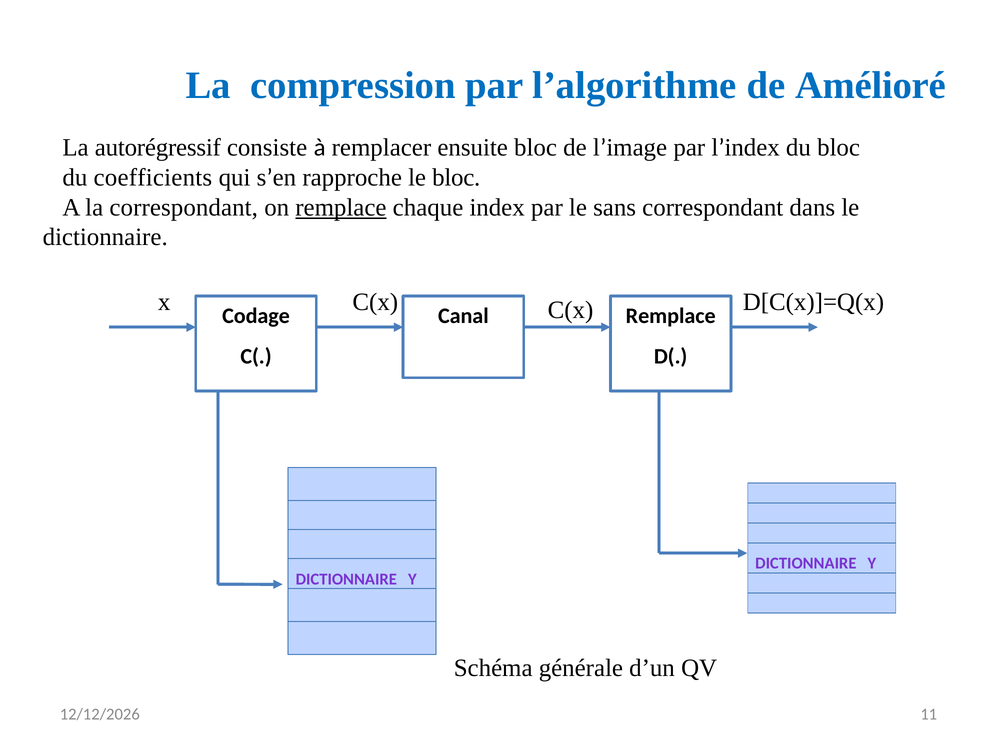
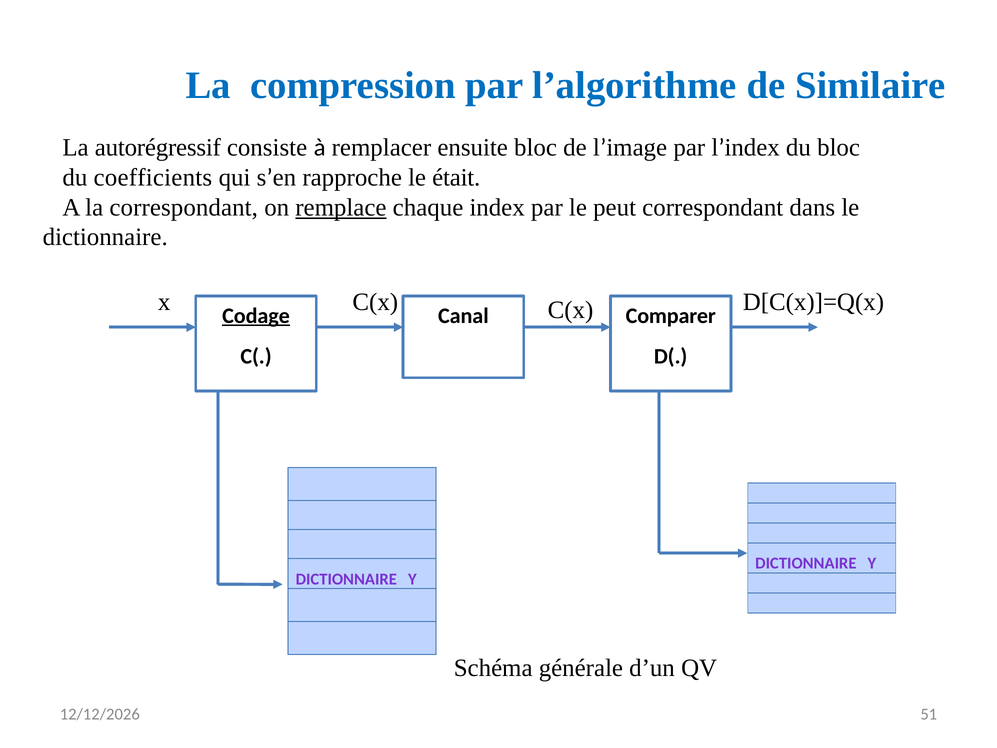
Amélioré: Amélioré -> Similaire (870, 85)
le bloc: bloc -> était (456, 177)
sans: sans -> peut (615, 207)
Codage underline: none -> present (256, 316)
Canal Remplace: Remplace -> Comparer (671, 316)
11: 11 -> 51 (929, 714)
